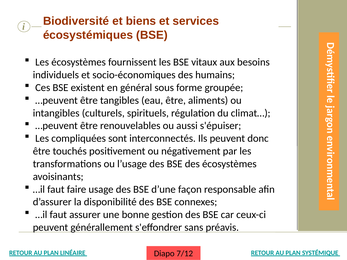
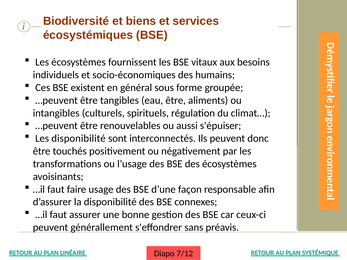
Les compliquées: compliquées -> disponibilité (79, 139)
